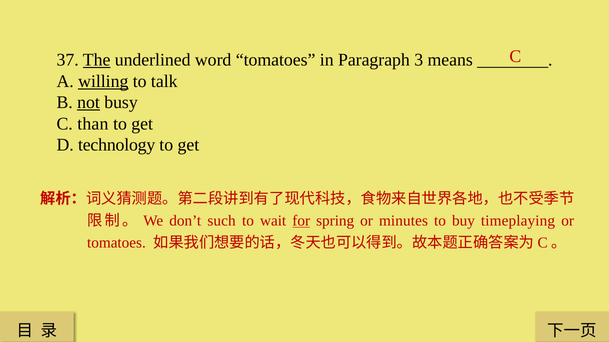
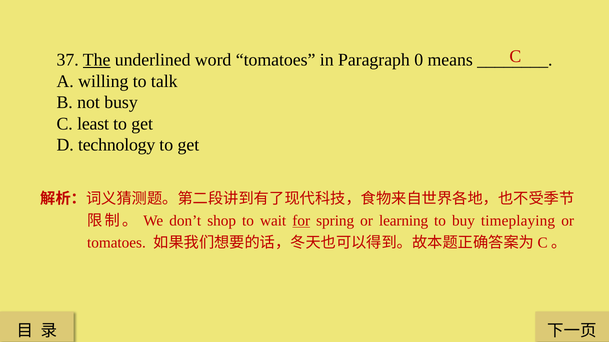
3: 3 -> 0 (419, 60)
willing underline: present -> none (103, 81)
not underline: present -> none (89, 103)
than: than -> least (93, 124)
such: such -> shop (222, 221)
minutes: minutes -> learning (404, 221)
